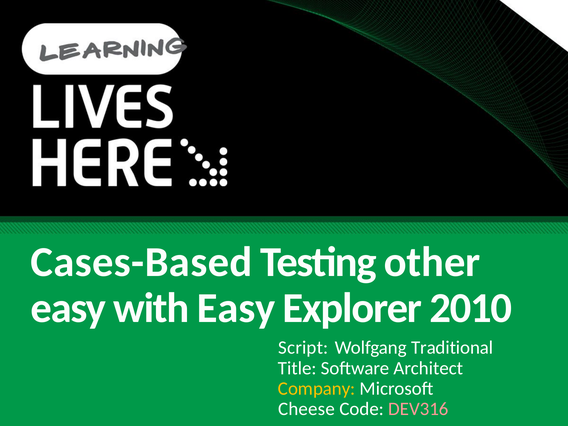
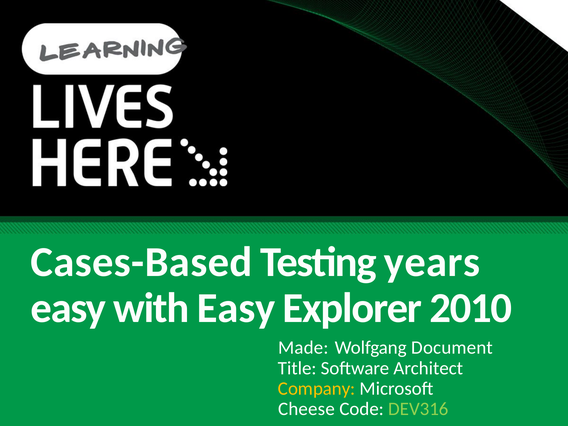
other: other -> years (432, 262)
Script: Script -> Made (303, 348)
Traditional: Traditional -> Document (452, 348)
DEV316 colour: pink -> light green (418, 409)
